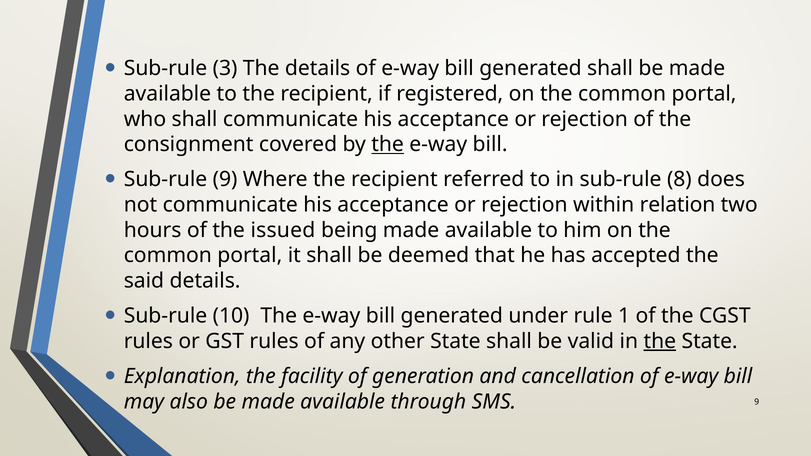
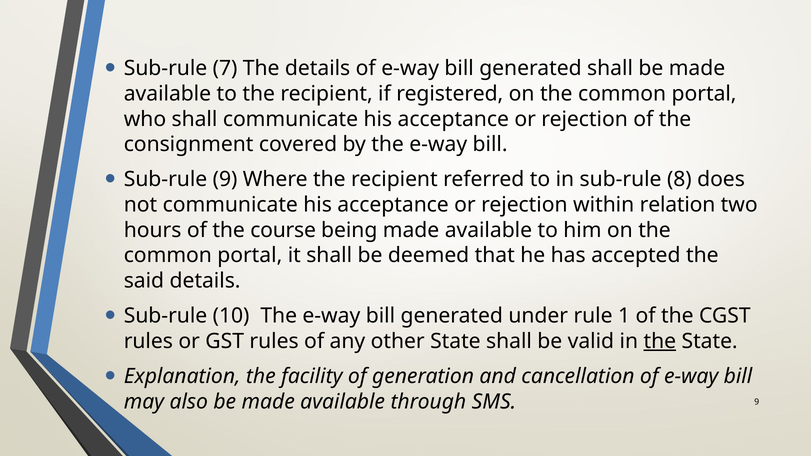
3: 3 -> 7 (225, 68)
the underline: present -> none (388, 144)
issued: issued -> course (283, 230)
